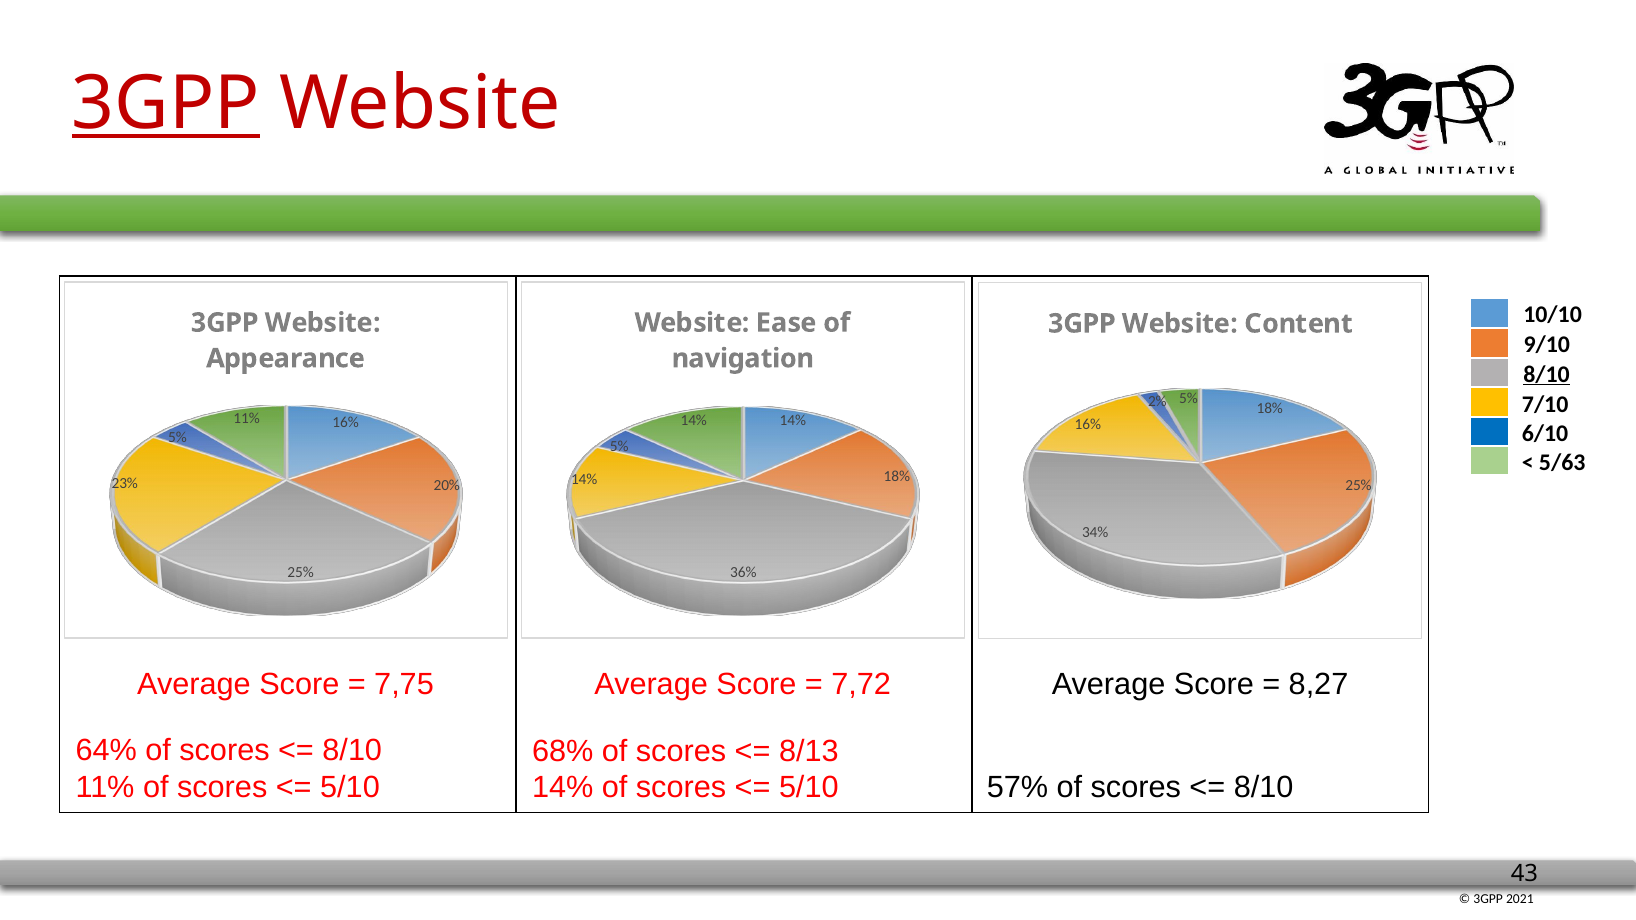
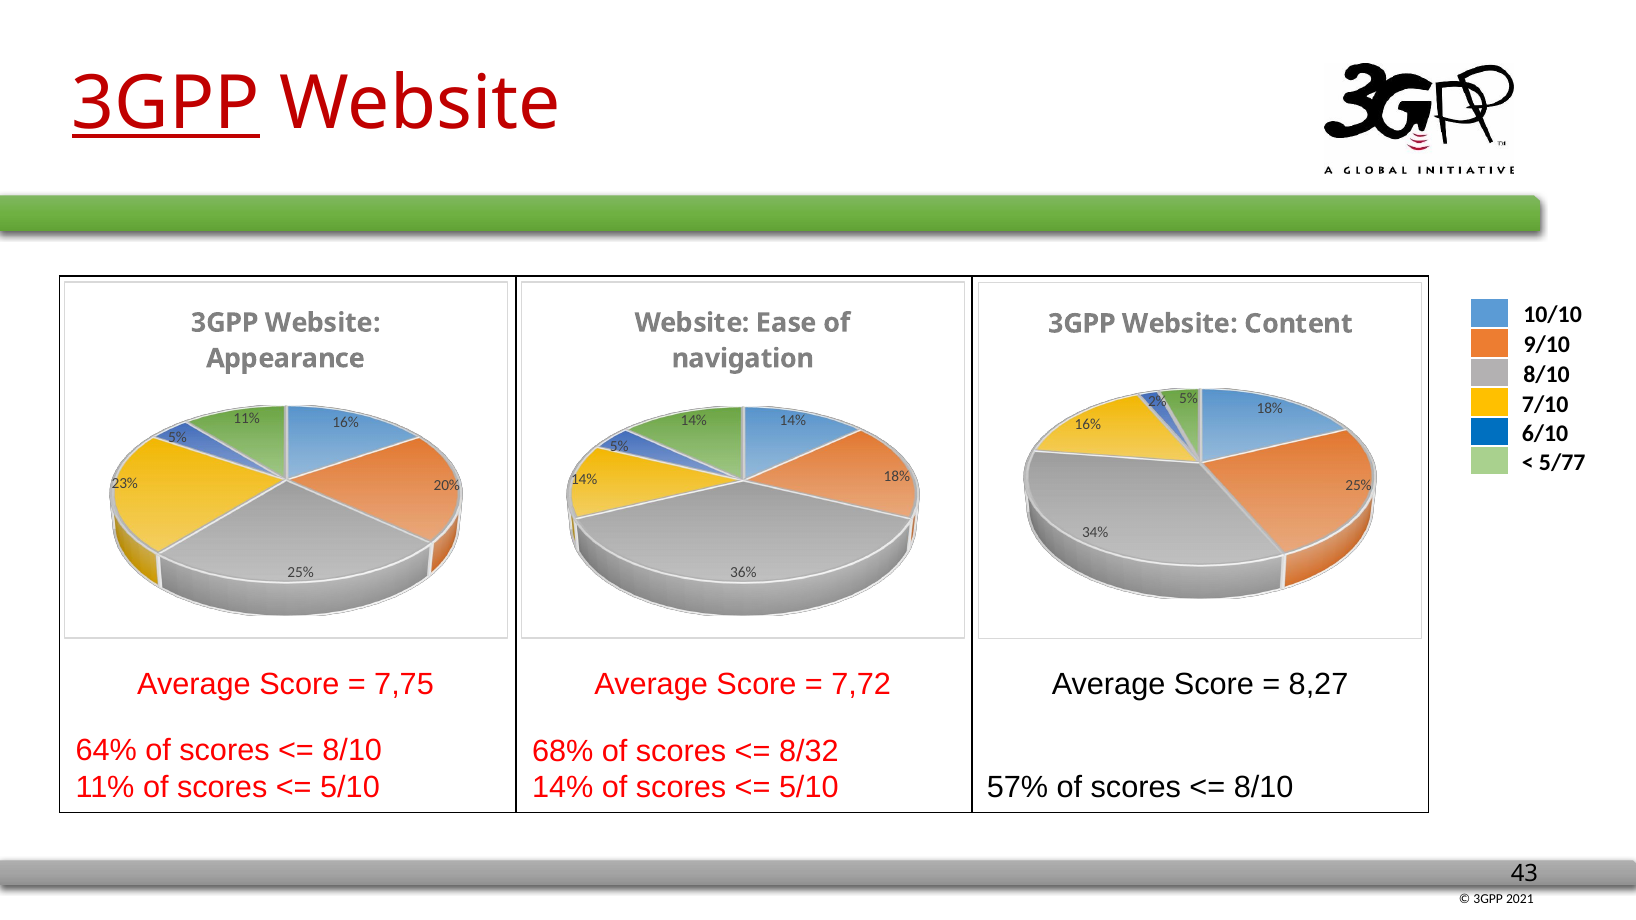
8/10 underline: present -> none (1547, 375)
5/63: 5/63 -> 5/77 (1562, 463)
8/13: 8/13 -> 8/32 (809, 751)
